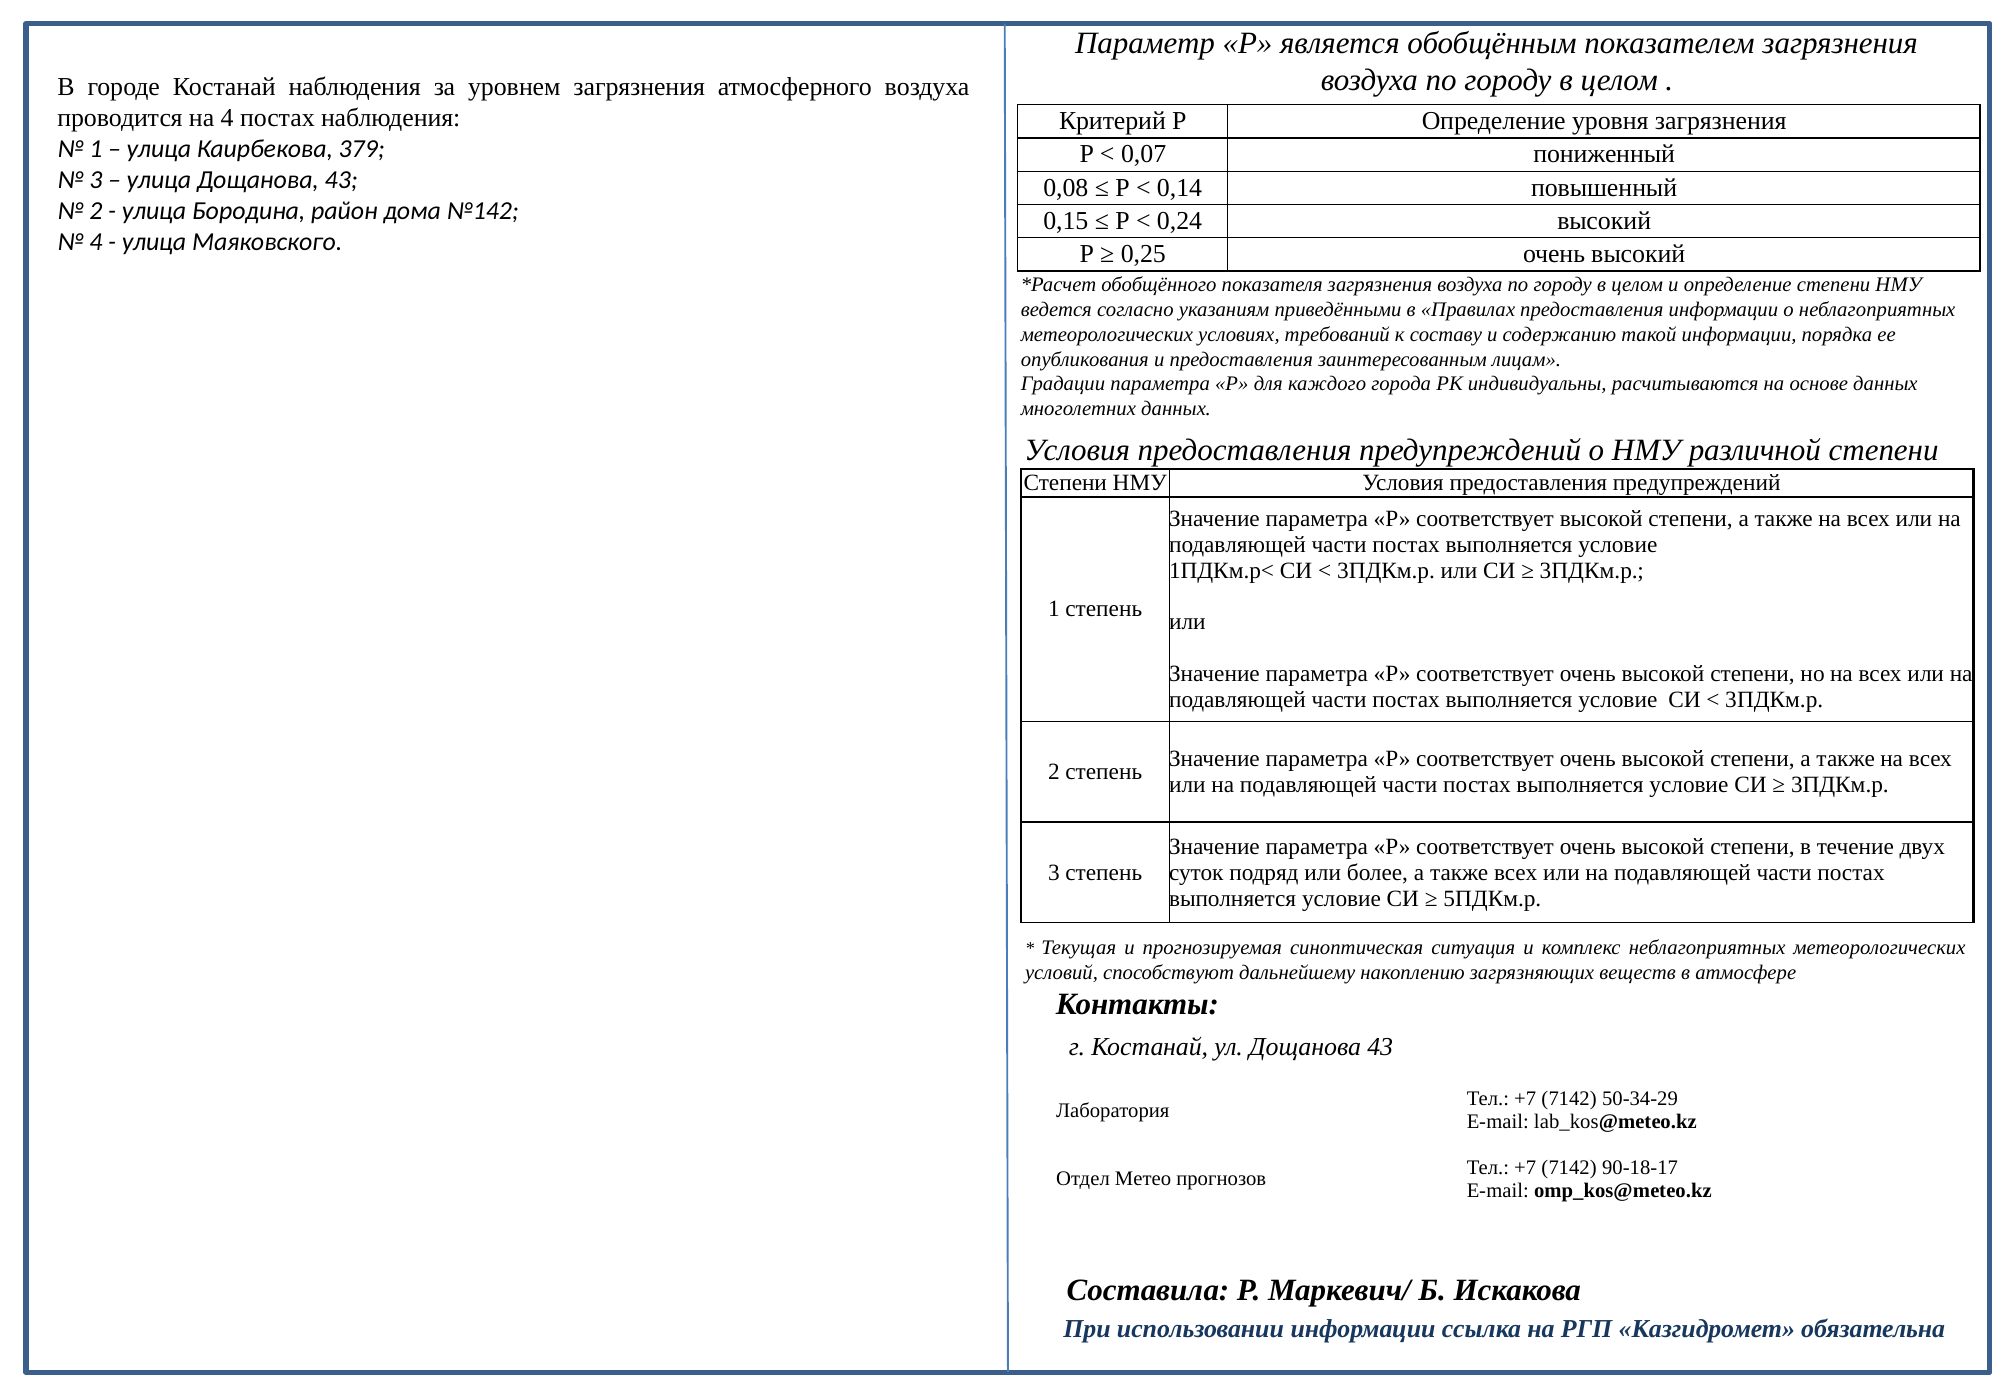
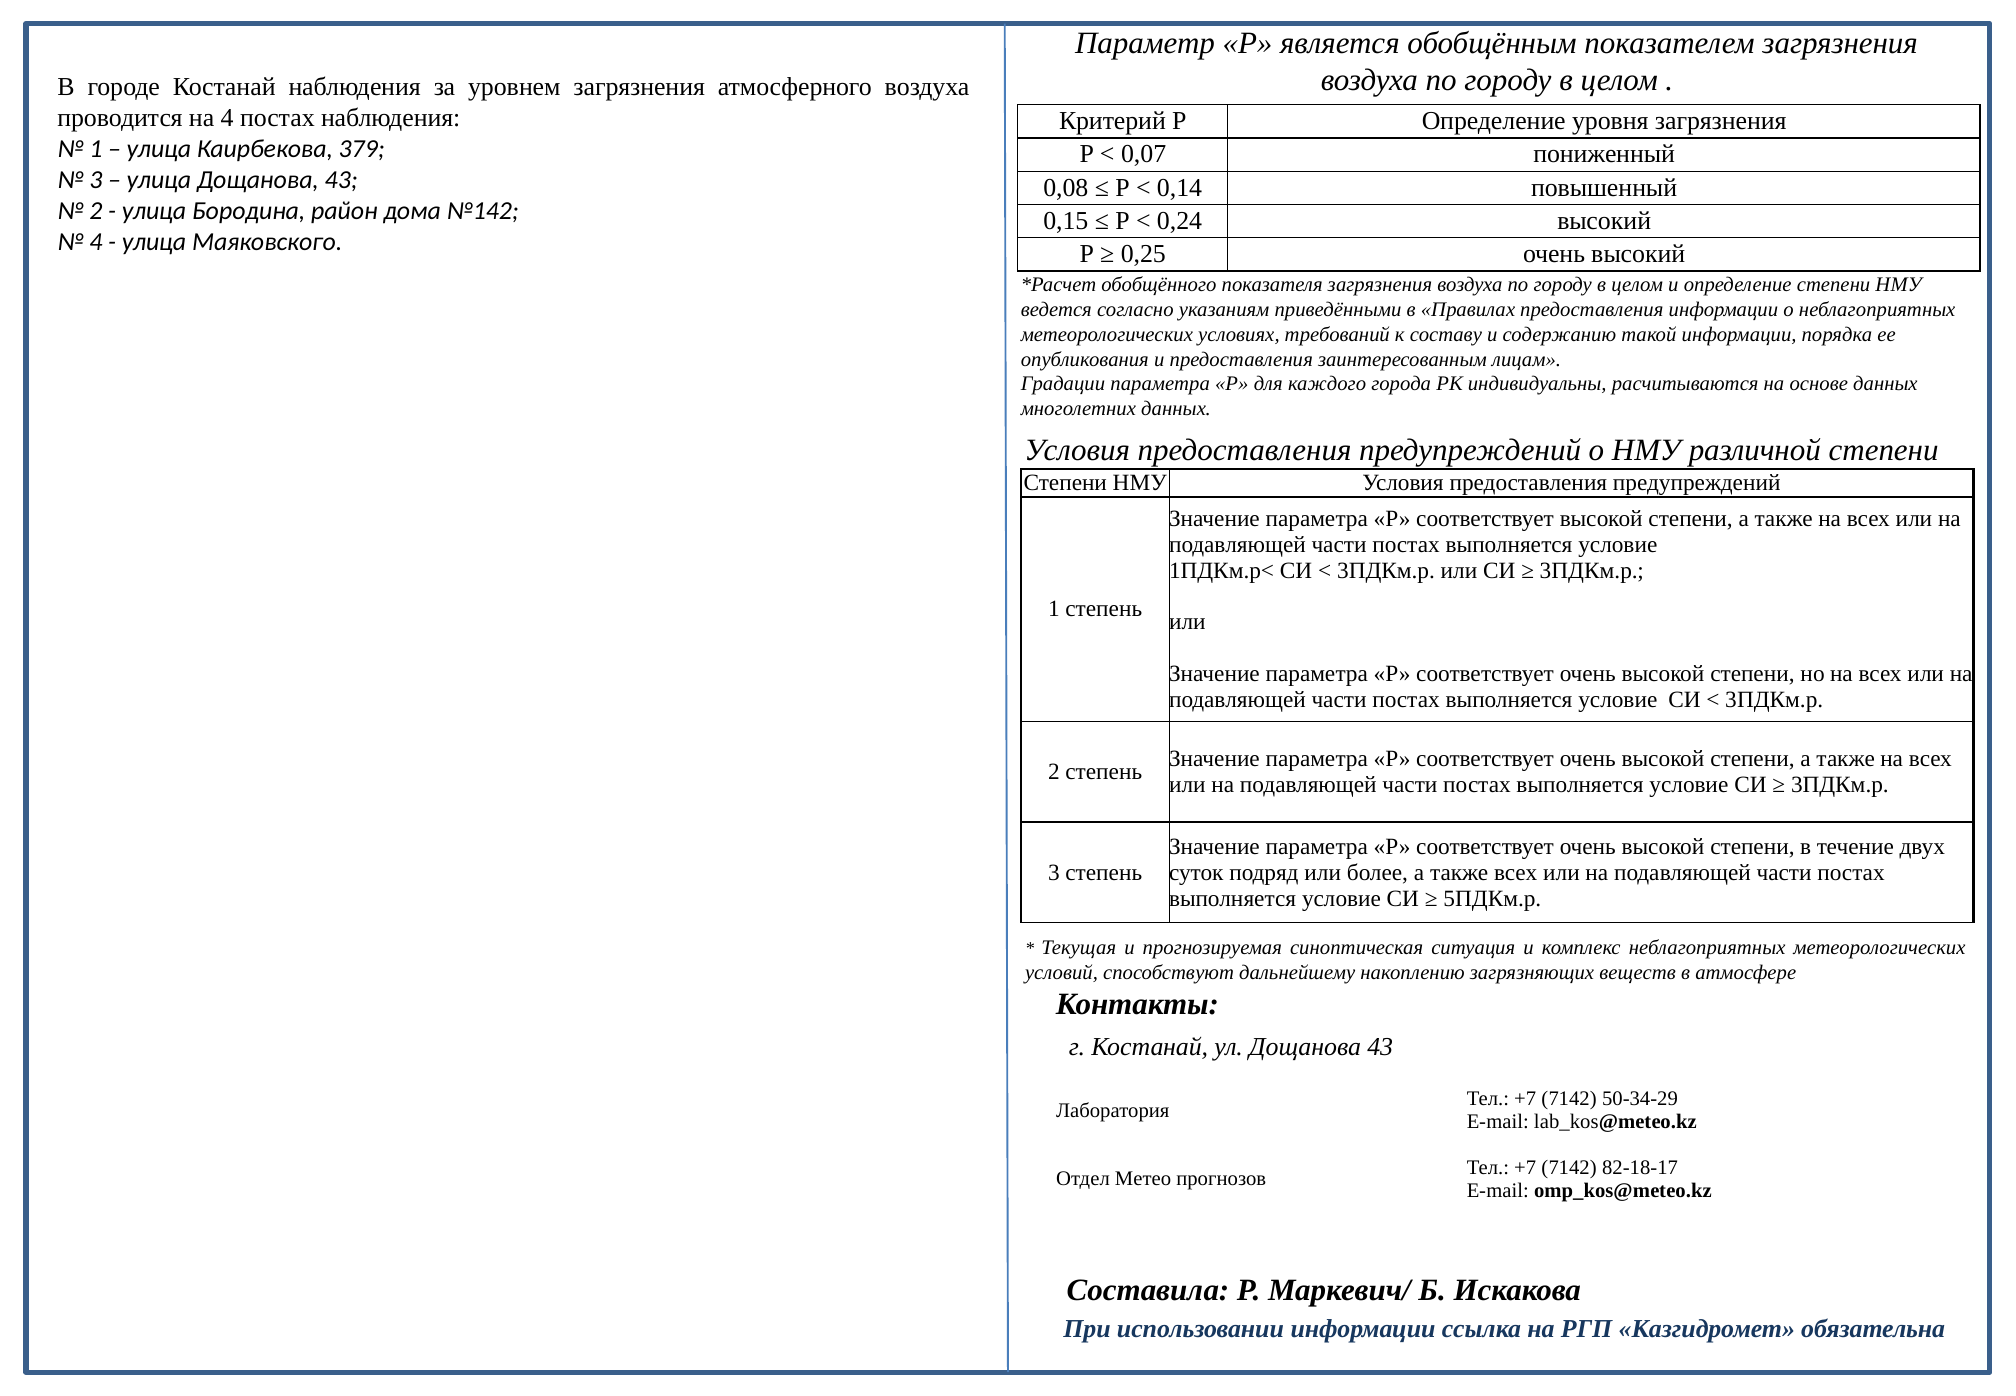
90-18-17: 90-18-17 -> 82-18-17 (1640, 1167)
